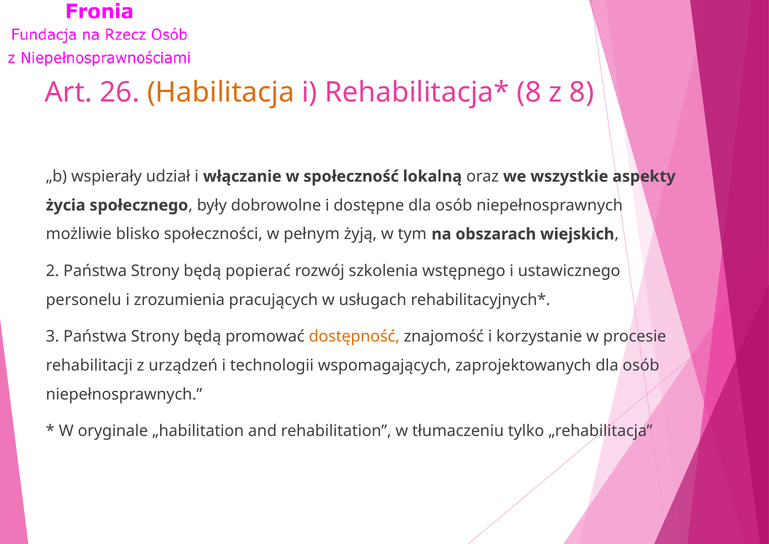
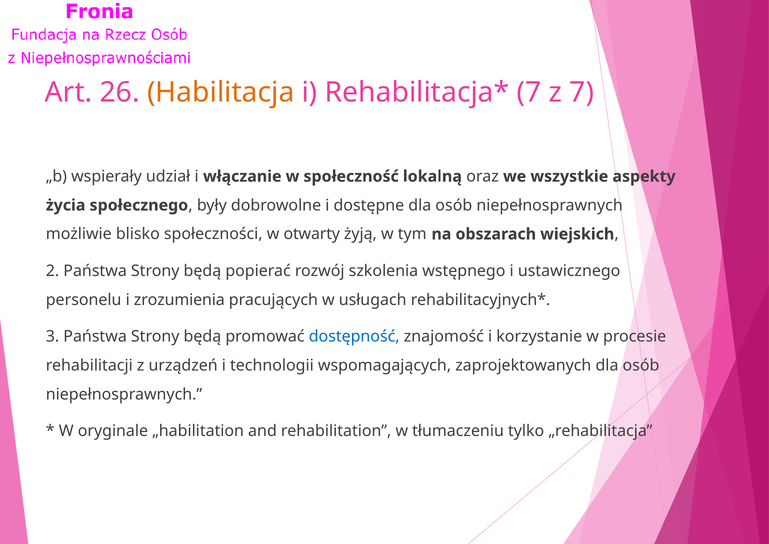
8: 8 -> 7 (529, 92)
z 8: 8 -> 7 (582, 92)
pełnym: pełnym -> otwarty (312, 234)
dostępność colour: orange -> blue (354, 336)
